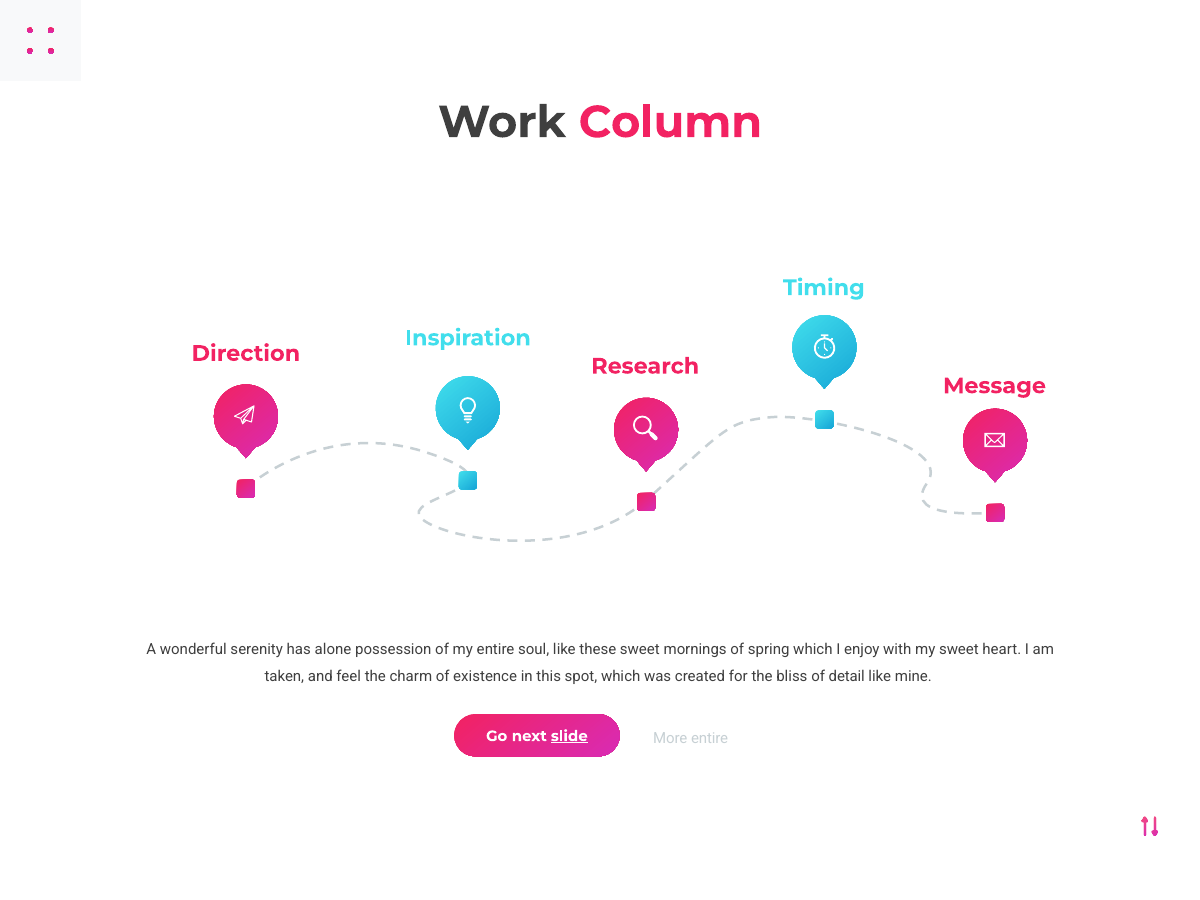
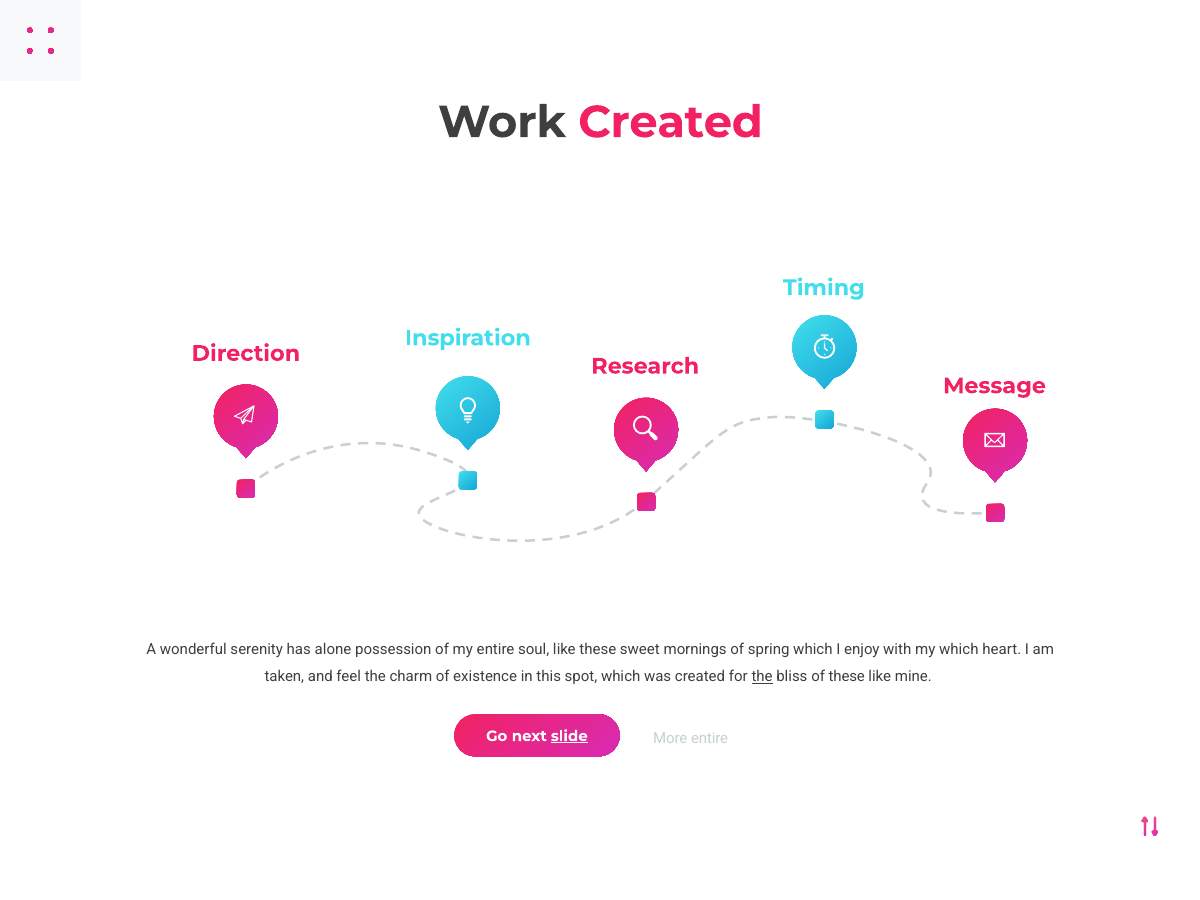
Work Column: Column -> Created (671, 122)
my sweet: sweet -> which (959, 650)
the underline: none -> present (762, 677)
of detail: detail -> these (847, 677)
